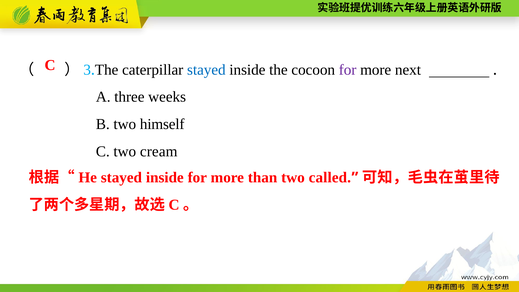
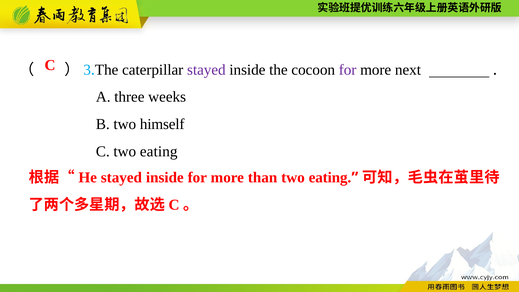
stayed colour: blue -> purple (206, 70)
C two cream: cream -> eating (159, 152)
than two called: called -> eating (330, 178)
